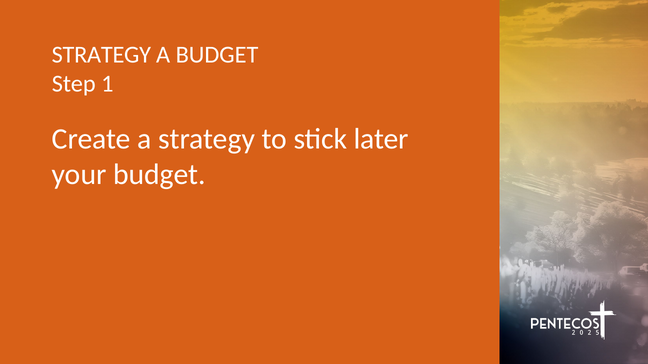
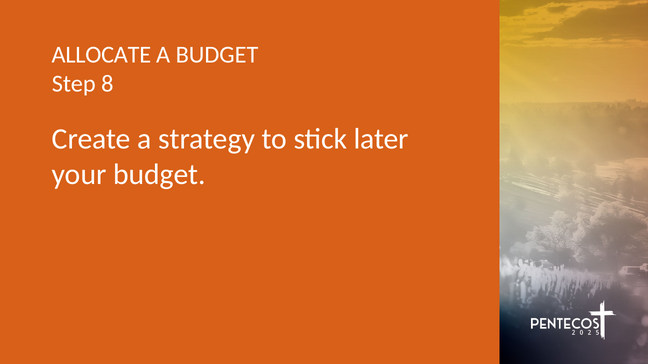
STRATEGY: STRATEGY -> ALLOCATE (101, 55)
1: 1 -> 8 (107, 84)
